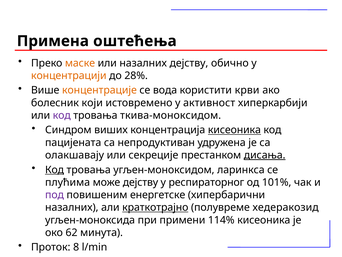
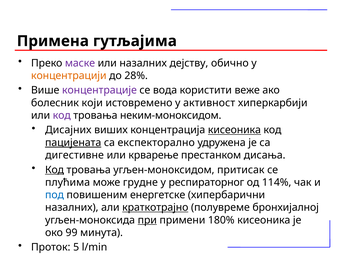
оштећења: оштећења -> гутљајима (135, 41)
маске colour: orange -> purple (80, 63)
концентрације colour: orange -> purple (99, 90)
крви: крви -> веже (247, 90)
ткива-моноксидом: ткива-моноксидом -> неким-моноксидом (171, 115)
Синдром: Синдром -> Дисајних (68, 130)
пацијената underline: none -> present (73, 142)
непродуктиван: непродуктиван -> експекторално (156, 142)
олакшавају: олакшавају -> дигестивне (75, 155)
секреције: секреције -> крварење (153, 155)
дисања underline: present -> none (265, 155)
ларинкса: ларинкса -> притисак (241, 169)
може дејству: дејству -> грудне (140, 182)
101%: 101% -> 114% (277, 182)
под colour: purple -> blue (55, 195)
хедеракозид: хедеракозид -> бронхијалној (286, 207)
при underline: none -> present (147, 220)
114%: 114% -> 180% (221, 220)
62: 62 -> 99 (72, 232)
8: 8 -> 5 (76, 247)
